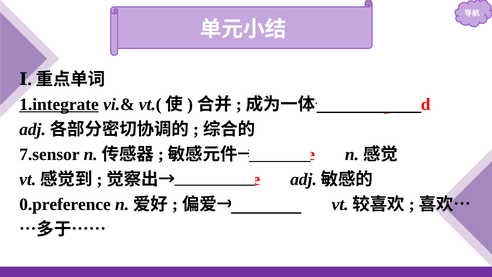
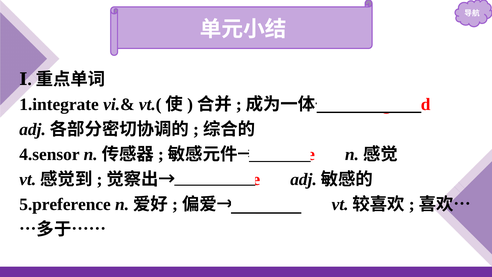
1.integrate underline: present -> none (59, 104)
7.sensor: 7.sensor -> 4.sensor (49, 154)
0.preference: 0.preference -> 5.preference (65, 204)
